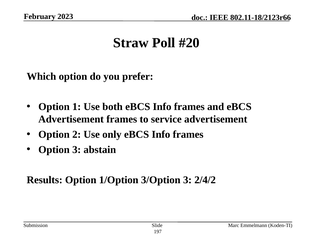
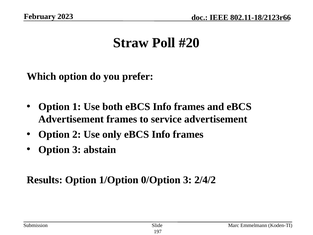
3/Option: 3/Option -> 0/Option (161, 180)
